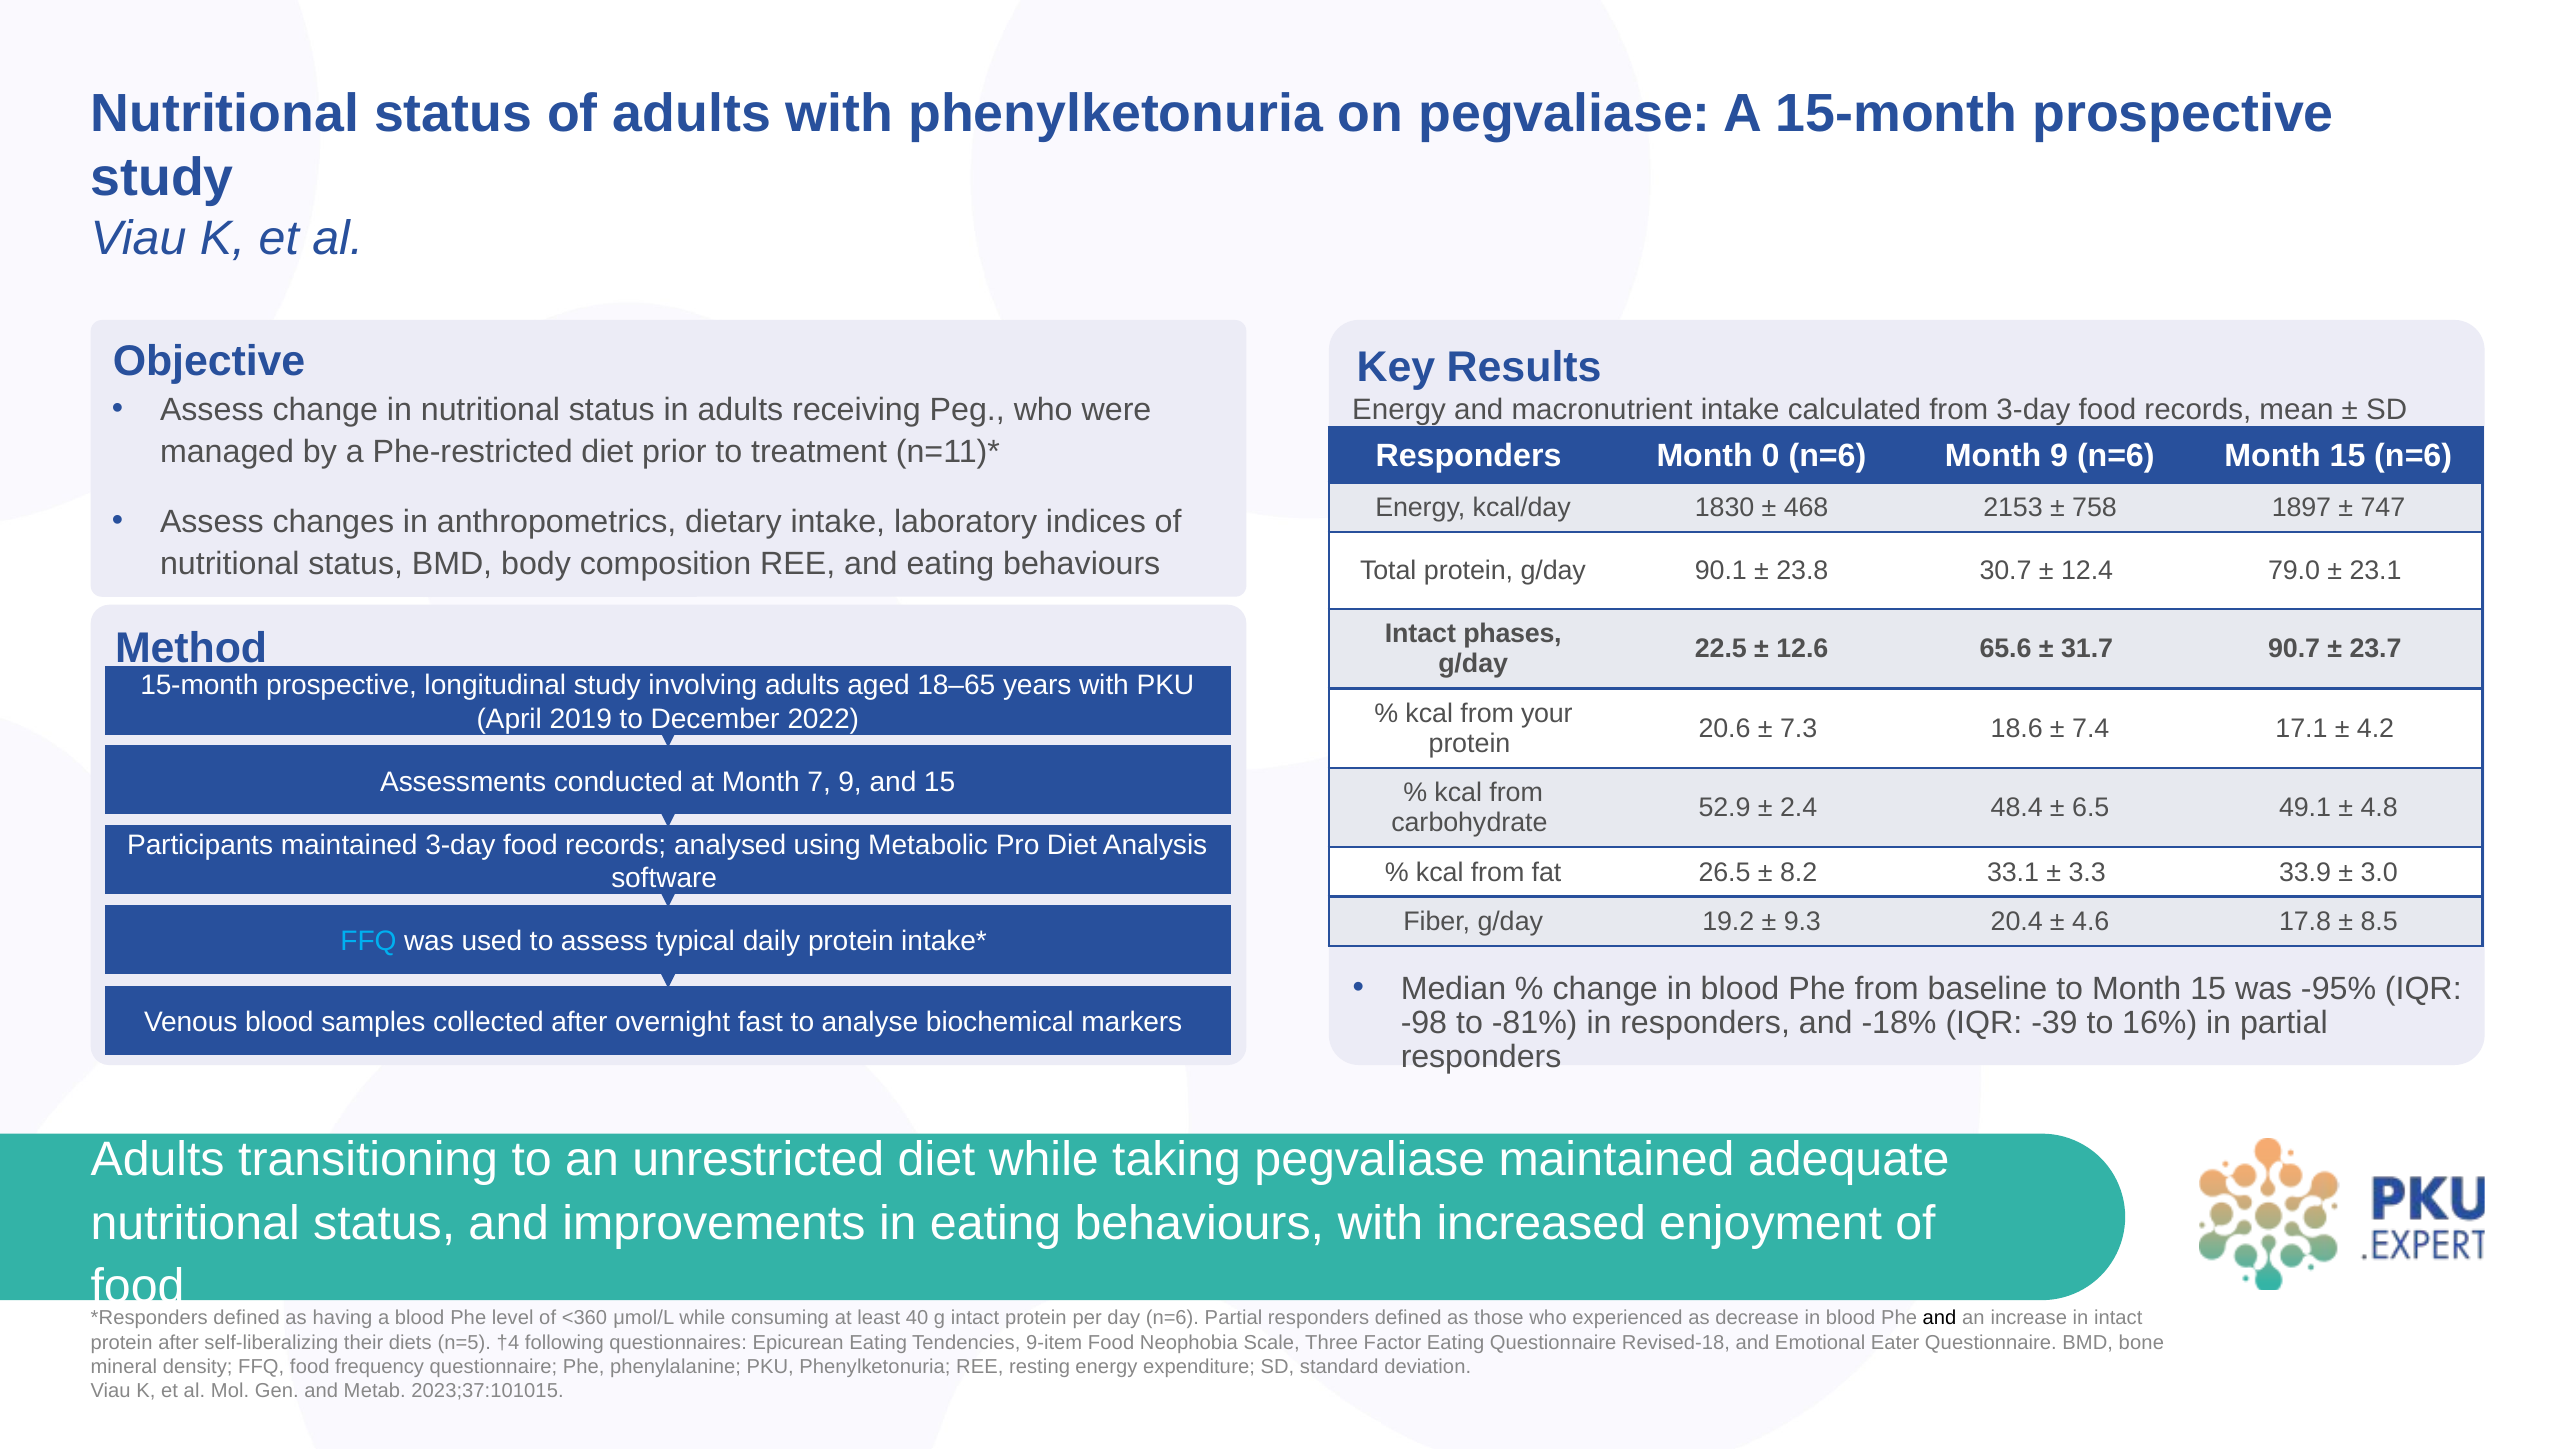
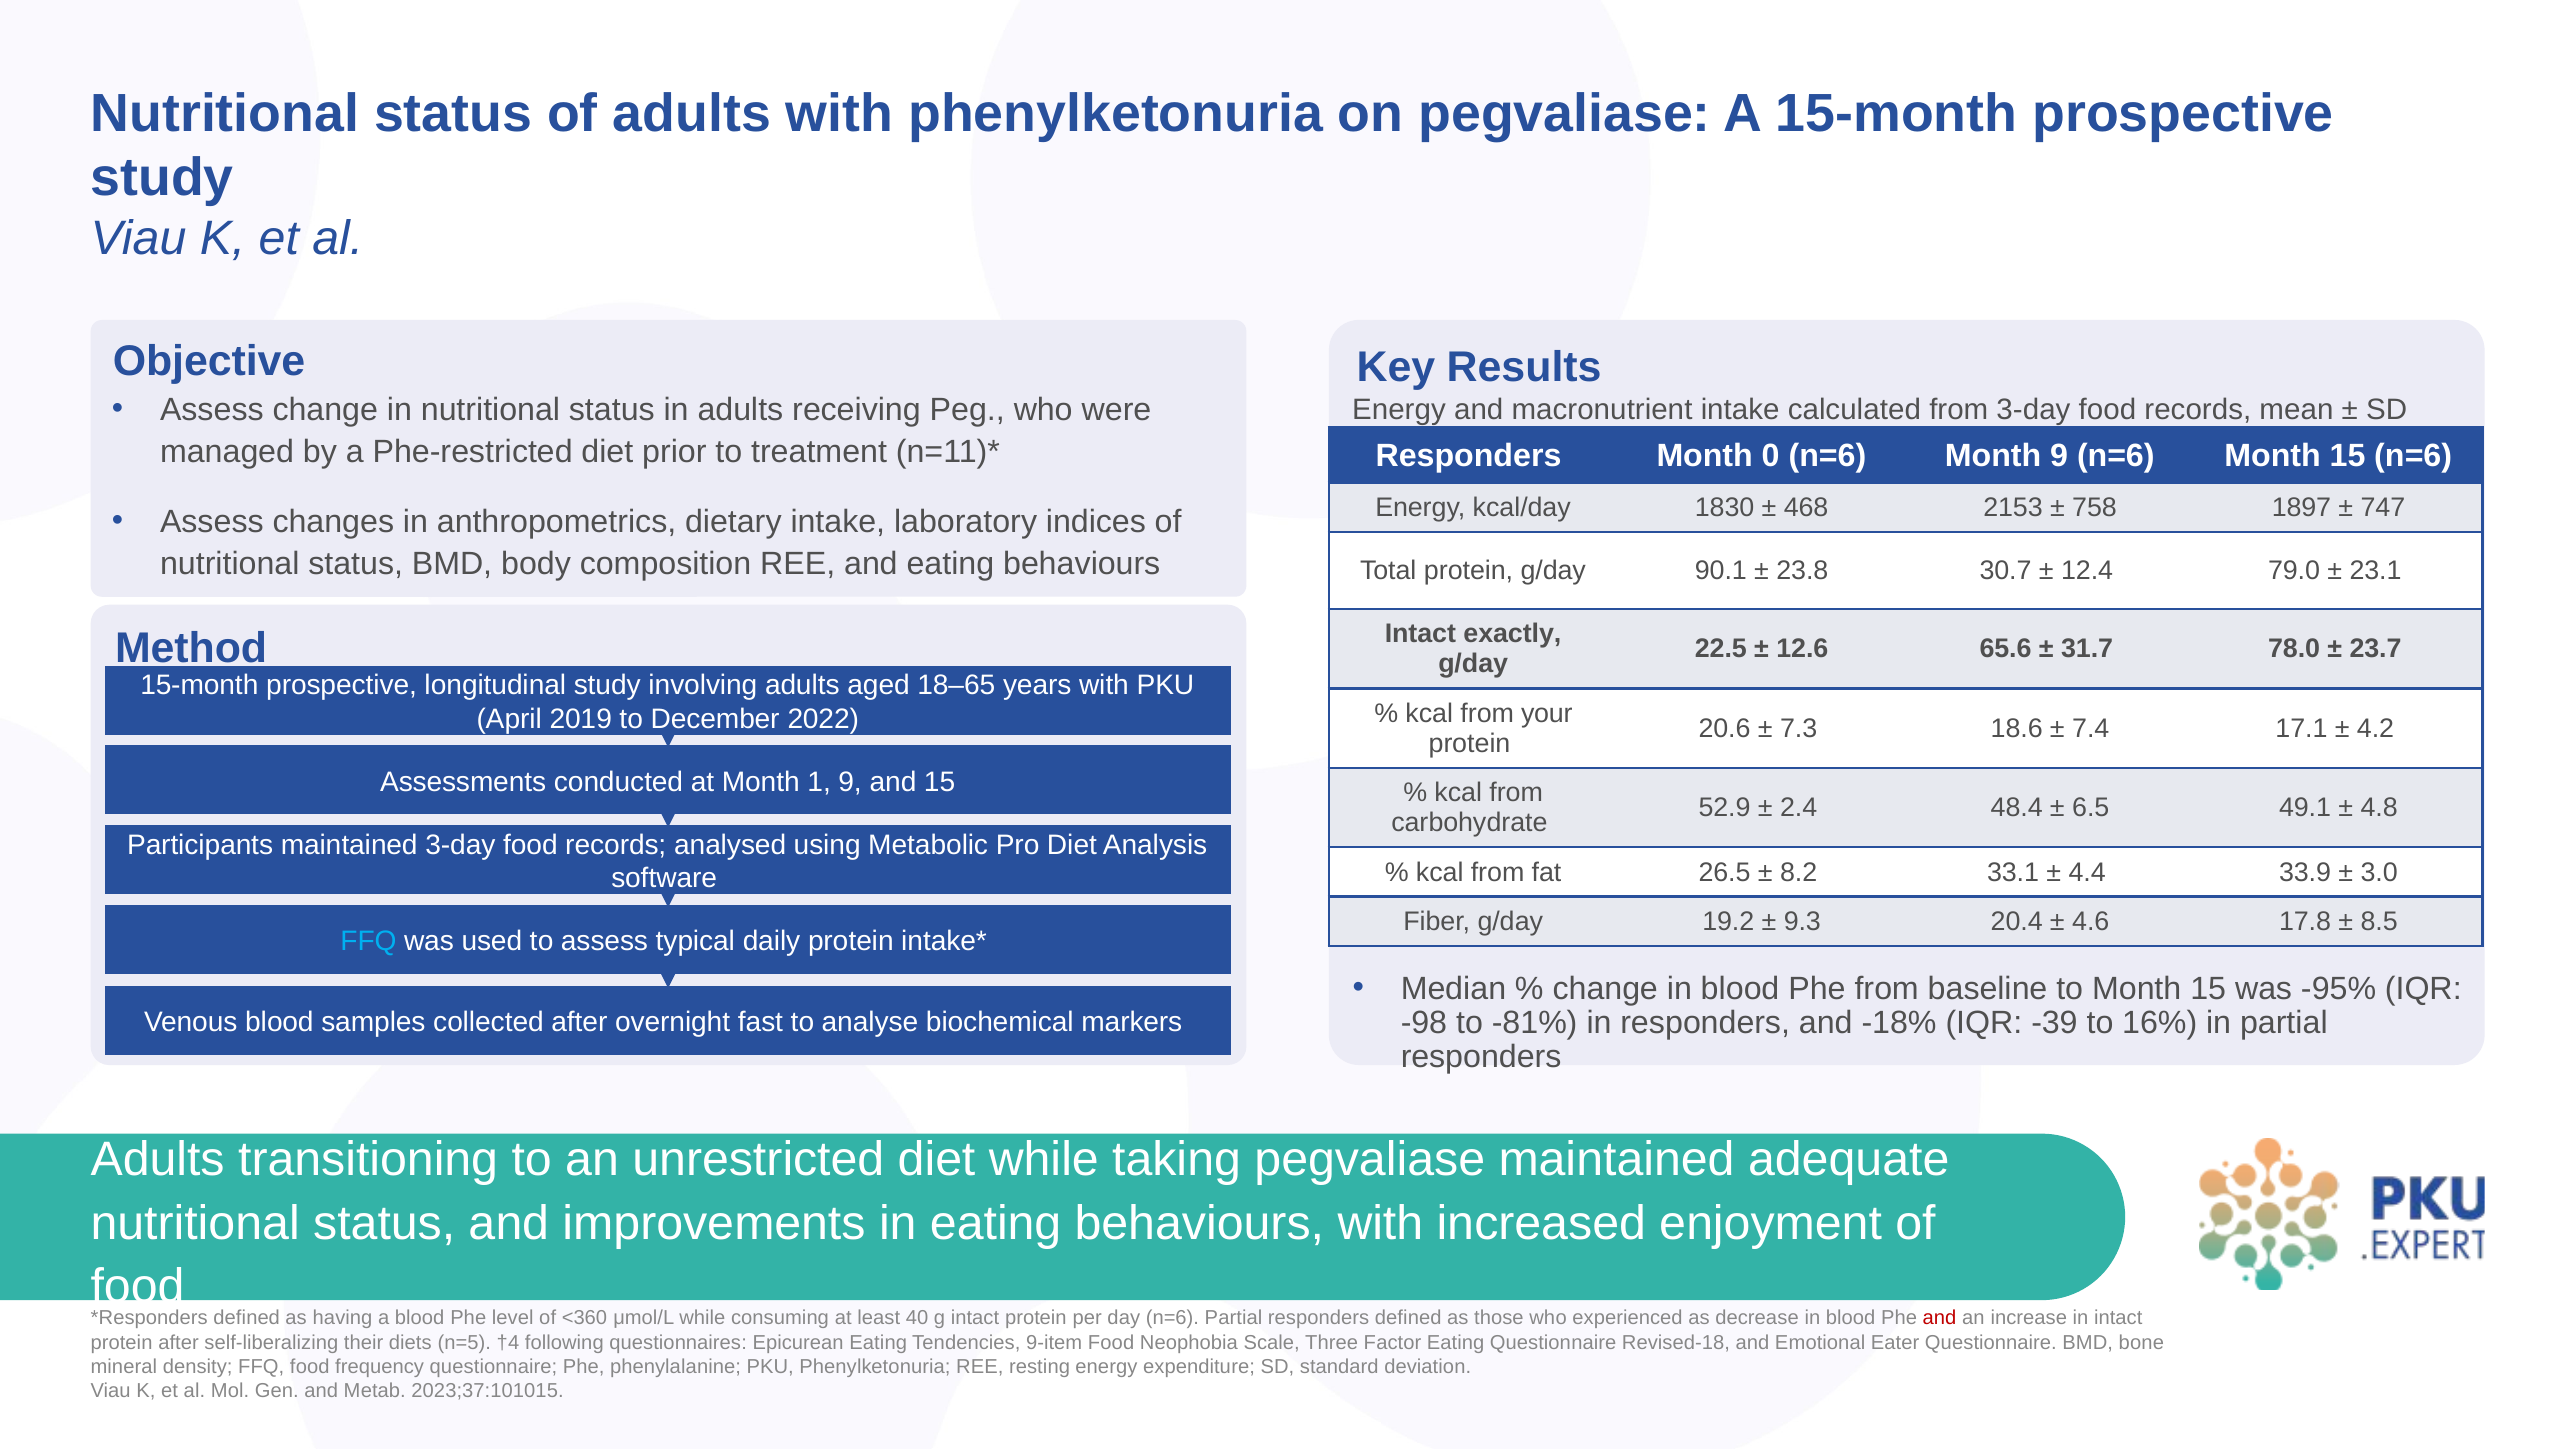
phases: phases -> exactly (1512, 634)
90.7: 90.7 -> 78.0 (2294, 649)
7: 7 -> 1 (819, 782)
3.3: 3.3 -> 4.4 (2087, 872)
and colour: black -> red (1939, 1318)
